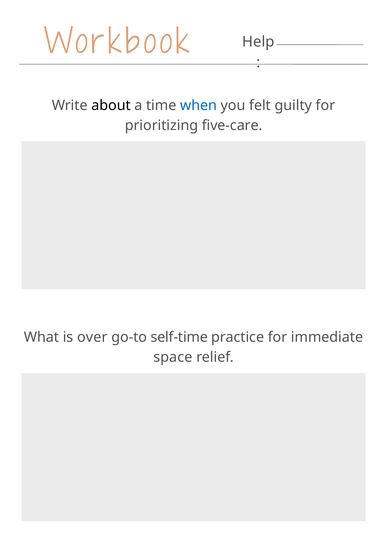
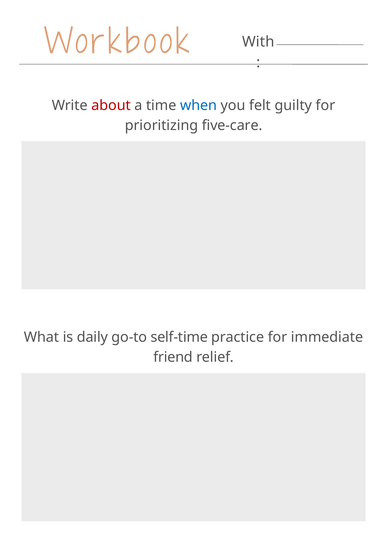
Help: Help -> With (258, 42)
about colour: black -> red (111, 105)
over: over -> daily (92, 337)
space: space -> friend (173, 357)
